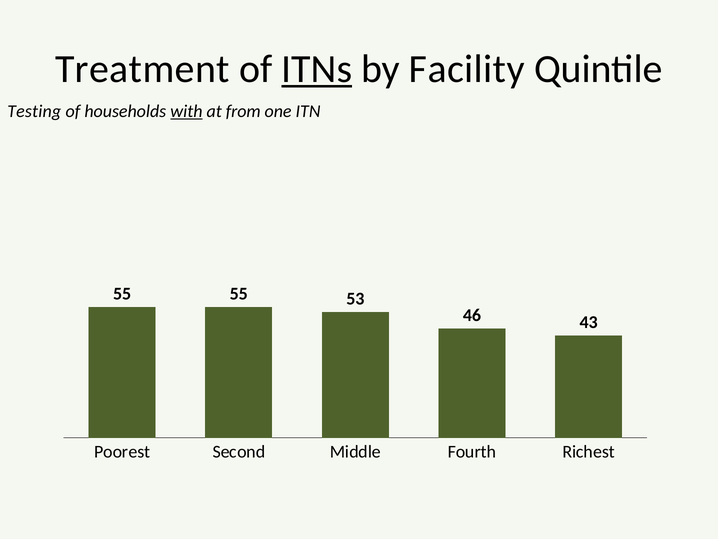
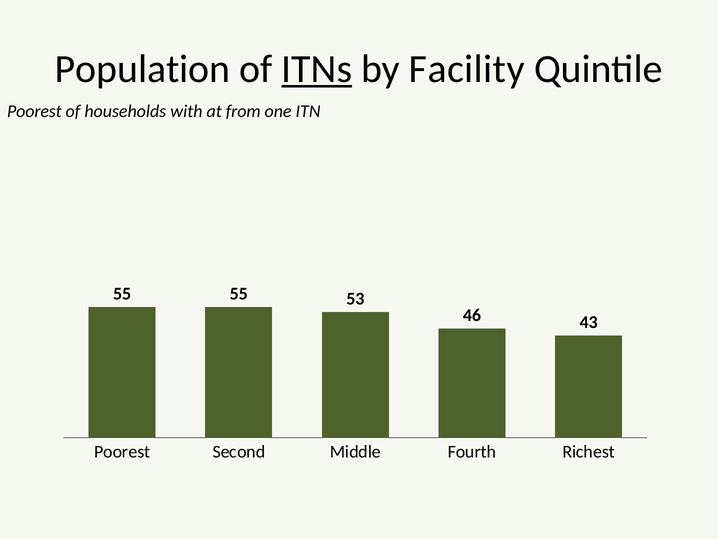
Treatment: Treatment -> Population (143, 69)
Testing: Testing -> Poorest (34, 111)
with underline: present -> none (186, 111)
